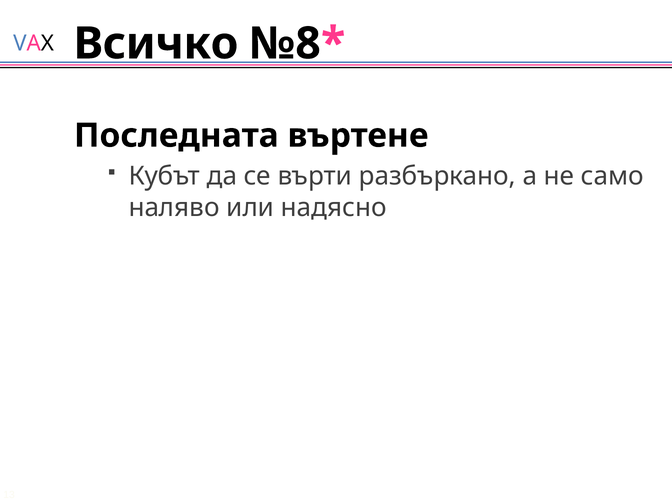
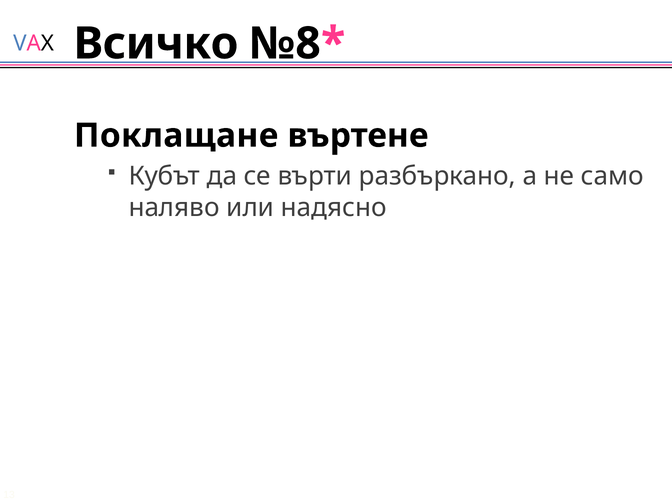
Последната: Последната -> Поклащане (176, 136)
